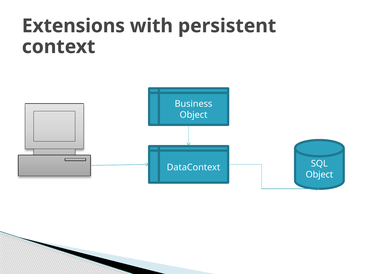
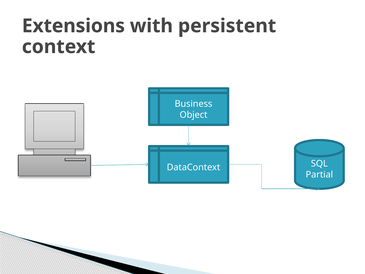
Object: Object -> Partial (319, 174)
